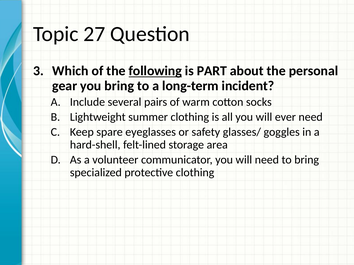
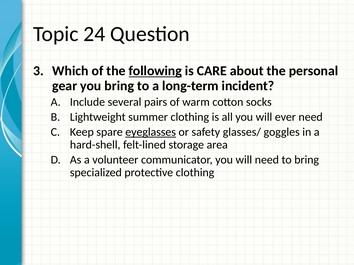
27: 27 -> 24 (94, 34)
PART: PART -> CARE (212, 71)
eyeglasses underline: none -> present (151, 132)
